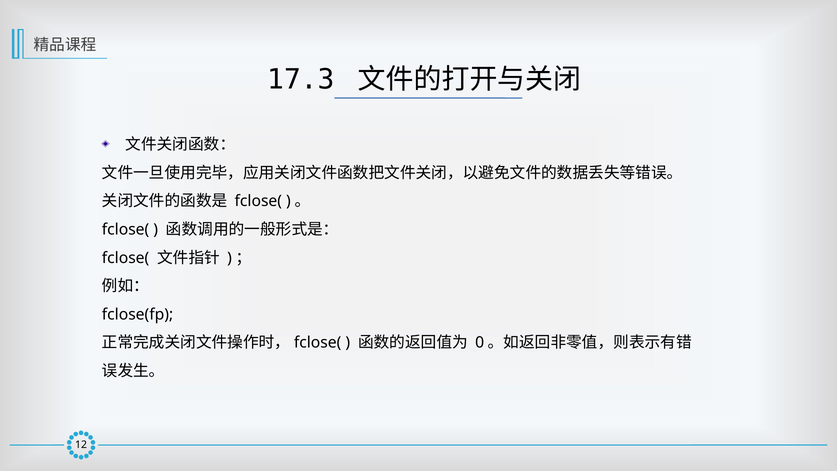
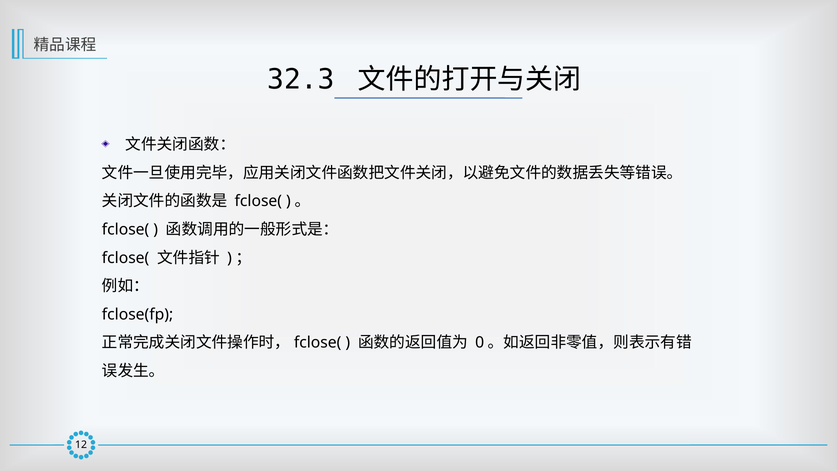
17.3: 17.3 -> 32.3 (301, 80)
